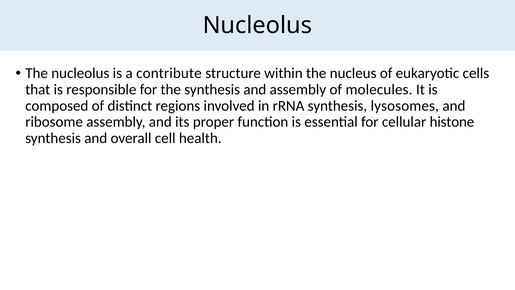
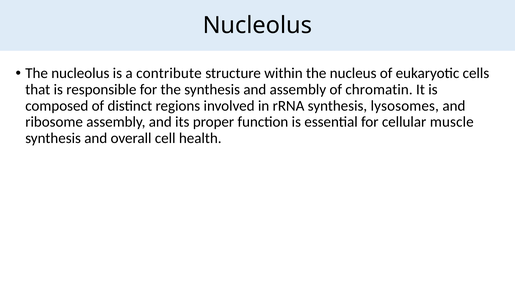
molecules: molecules -> chromatin (379, 89)
histone: histone -> muscle (452, 122)
